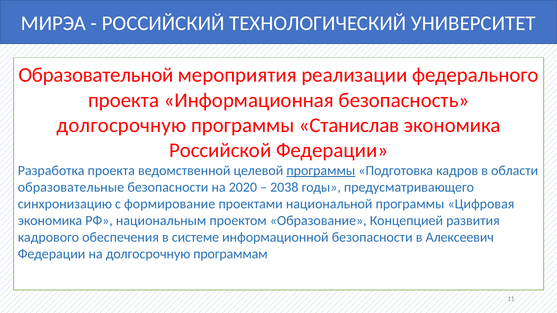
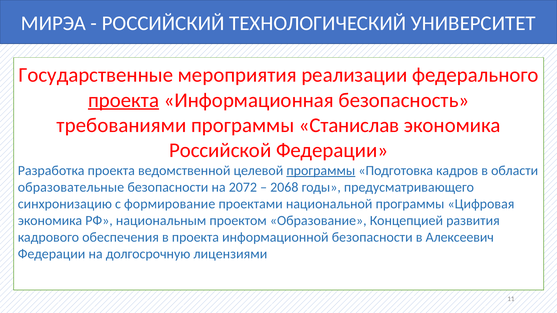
Образовательной: Образовательной -> Государственные (96, 75)
проекта underline: none -> present (124, 100)
долгосрочную: долгосрочную -> требованиями (122, 125)
2020: 2020 -> 2072 (243, 187)
2038: 2038 -> 2068 (284, 187)
в системе: системе -> проекта (195, 238)
программам: программам -> лицензиями (230, 254)
